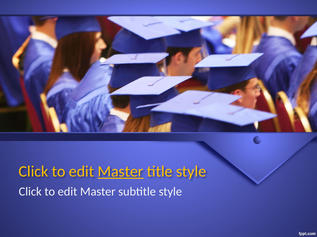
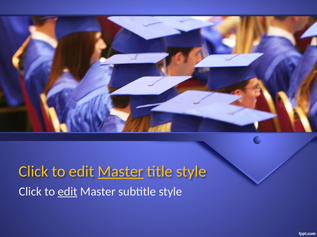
edit underline: none -> present (68, 192)
